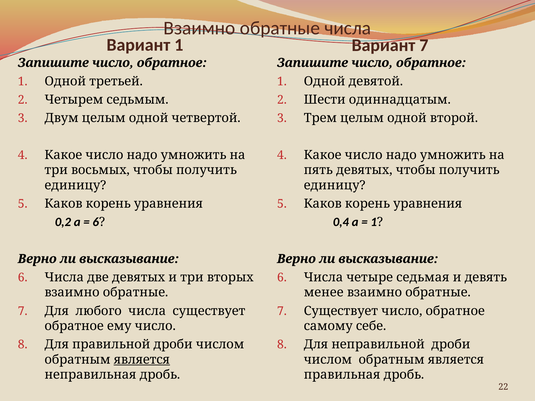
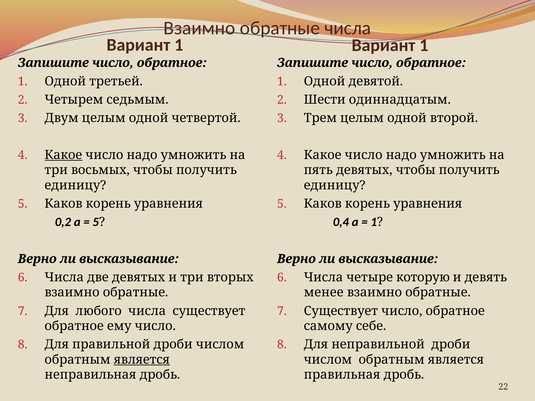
1 Вариант 7: 7 -> 1 (424, 45)
Какое underline: none -> present (63, 155)
6: 6 -> 5 (96, 222)
седьмая: седьмая -> которую (423, 277)
